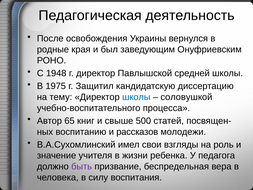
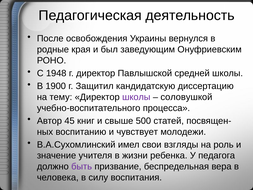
1975: 1975 -> 1900 (56, 86)
школы colour: blue -> purple (136, 97)
65: 65 -> 45 (70, 121)
рассказов: рассказов -> чувствует (137, 132)
